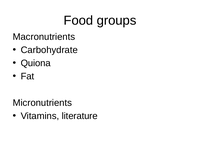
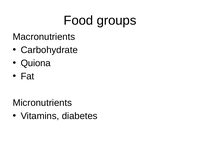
literature: literature -> diabetes (80, 116)
